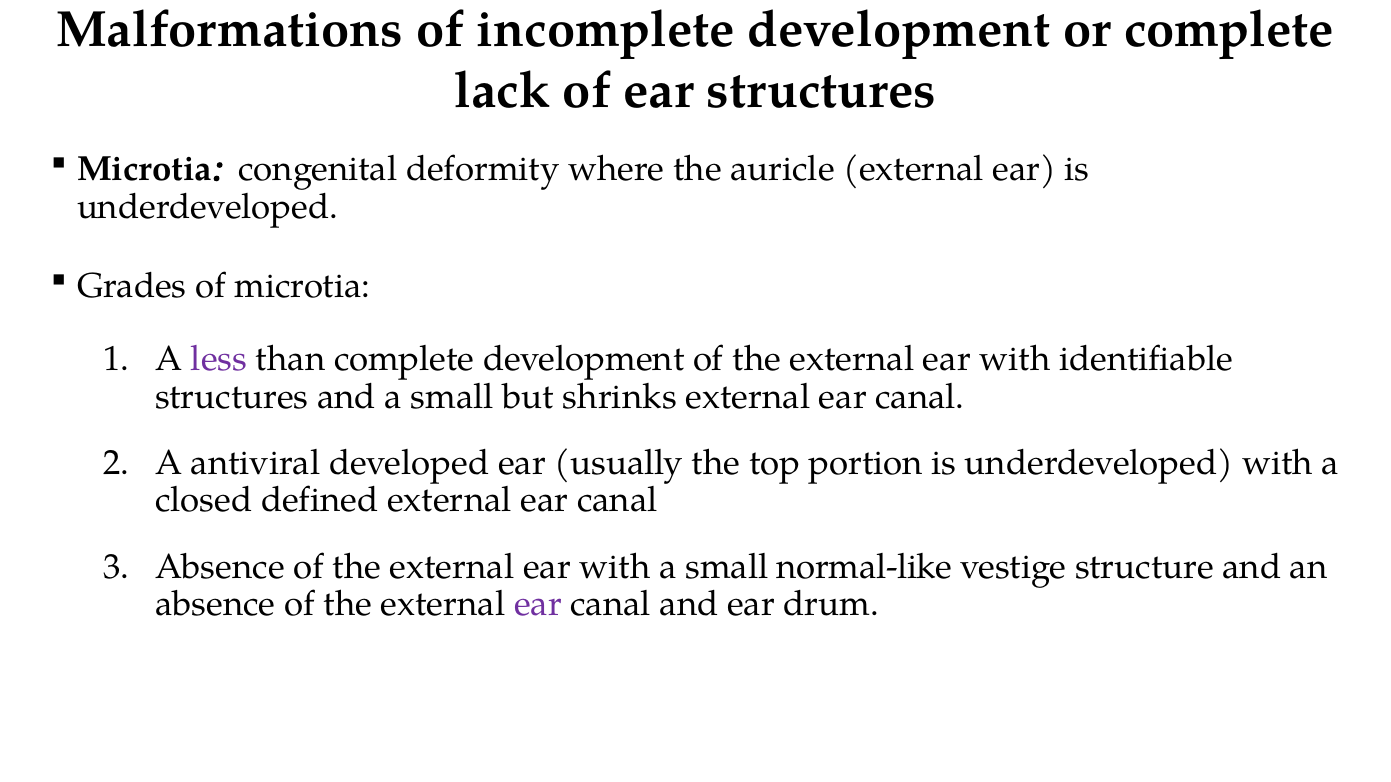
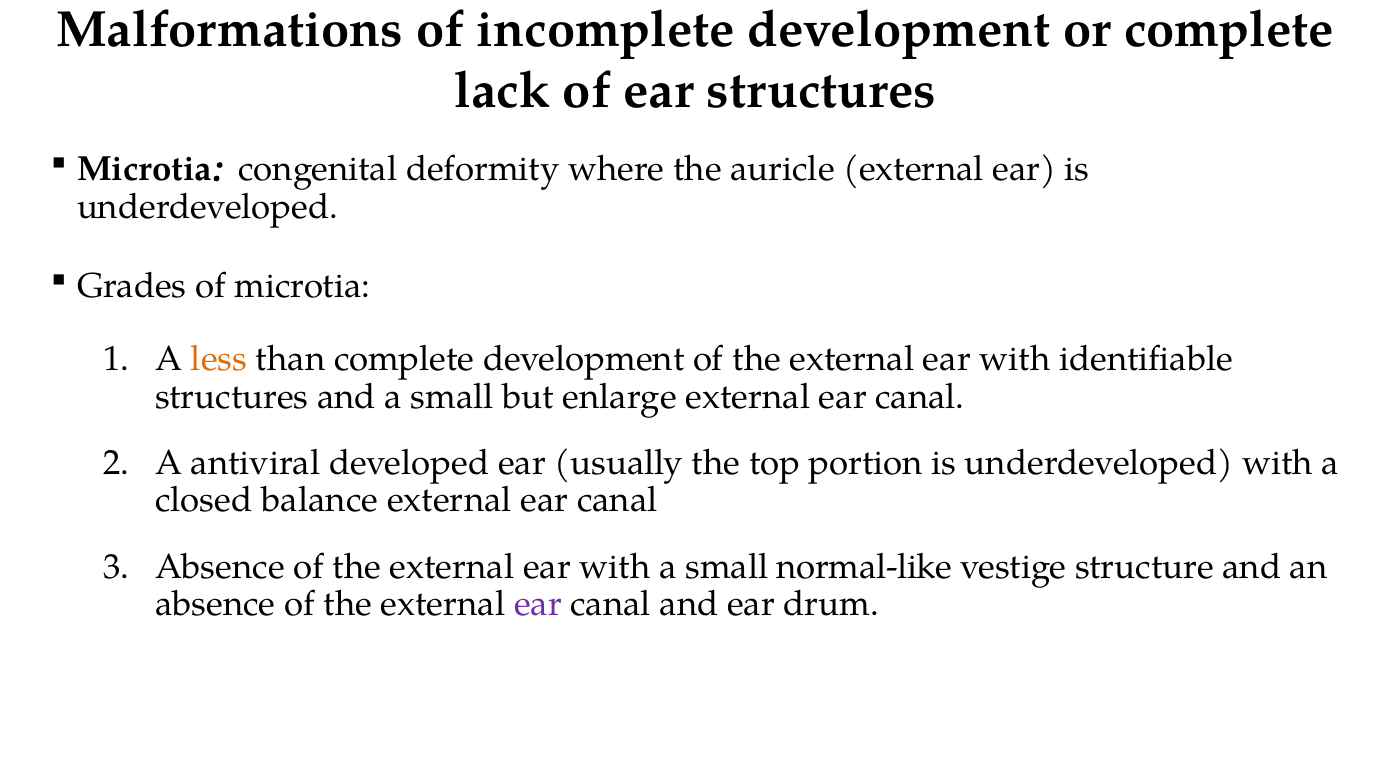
less colour: purple -> orange (219, 360)
shrinks: shrinks -> enlarge (620, 397)
defined: defined -> balance (320, 501)
